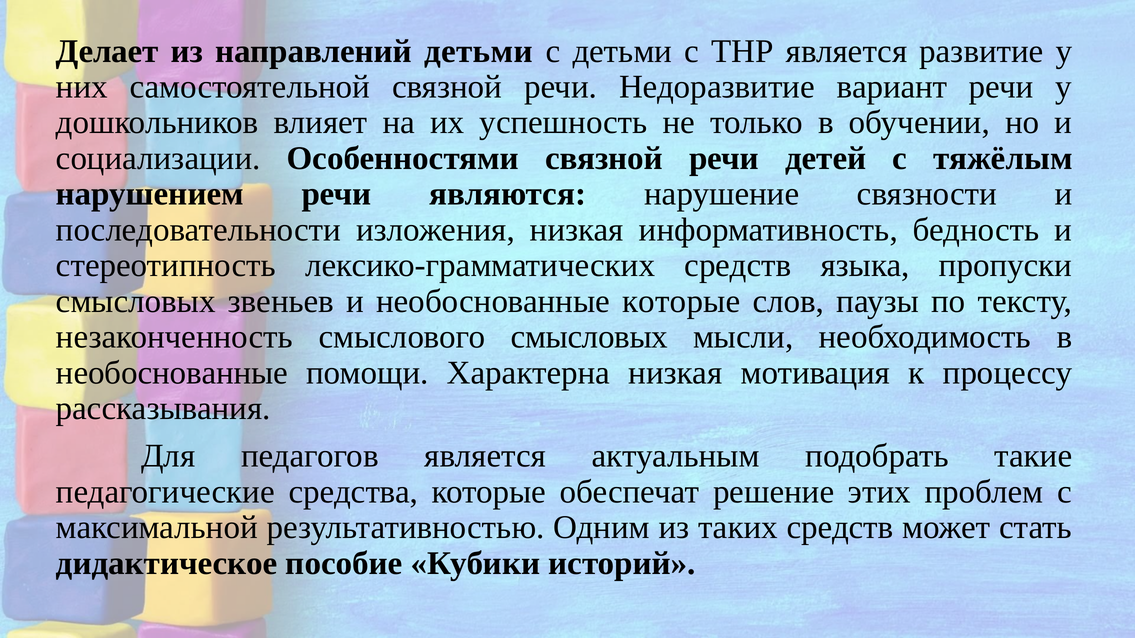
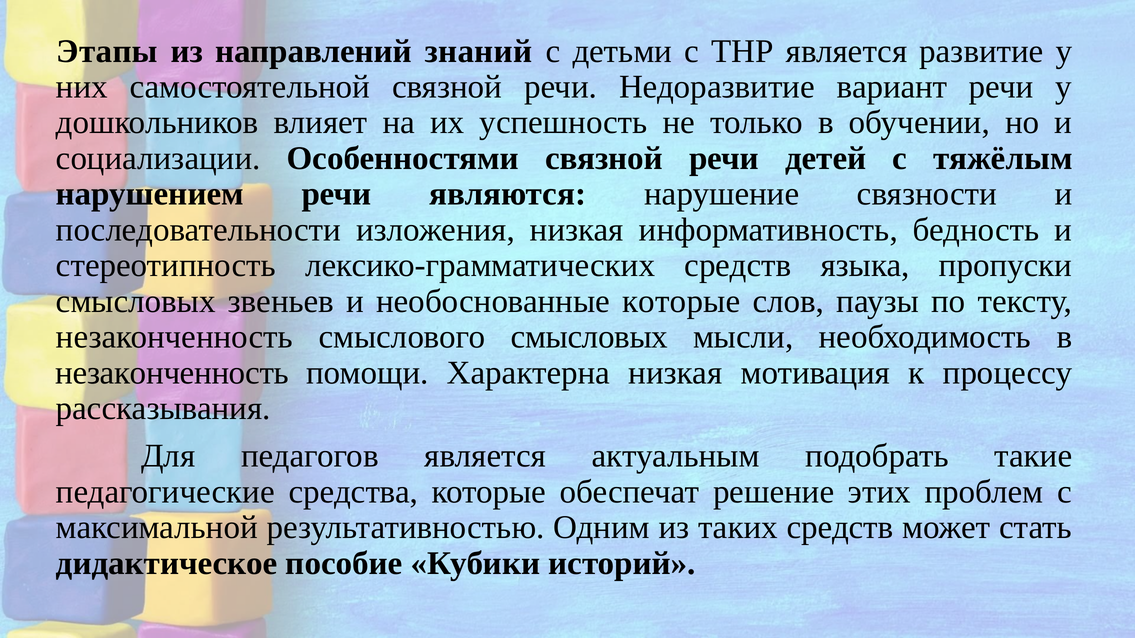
Делает: Делает -> Этапы (107, 51)
направлений детьми: детьми -> знаний (478, 51)
необоснованные: необоснованные -> незаконченность (172, 373)
